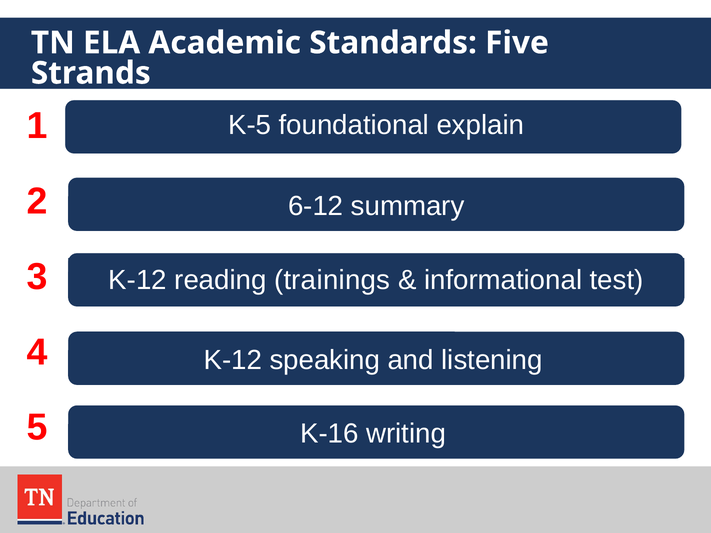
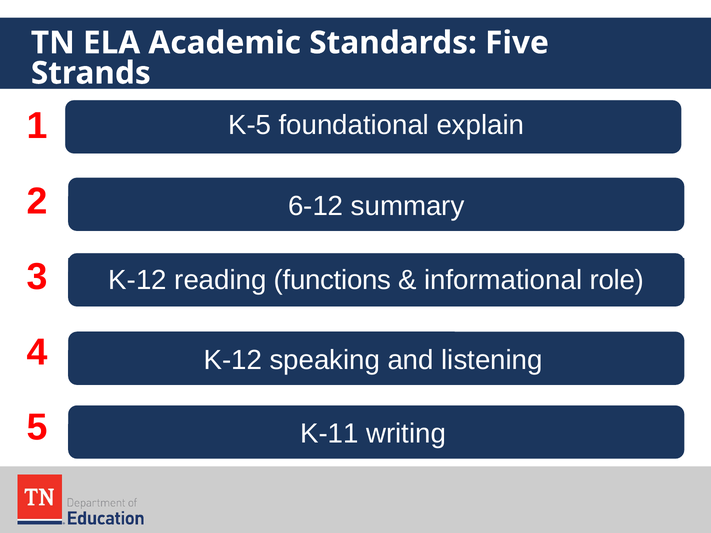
trainings: trainings -> functions (332, 280)
test: test -> role (617, 280)
K-16: K-16 -> K-11 (330, 434)
